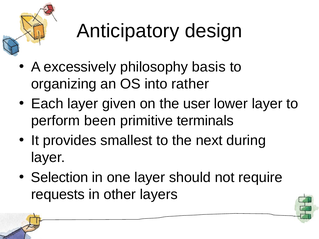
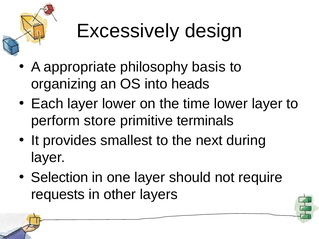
Anticipatory: Anticipatory -> Excessively (128, 31)
excessively: excessively -> appropriate (80, 67)
rather: rather -> heads (190, 84)
layer given: given -> lower (119, 104)
user: user -> time (197, 104)
been: been -> store (100, 121)
